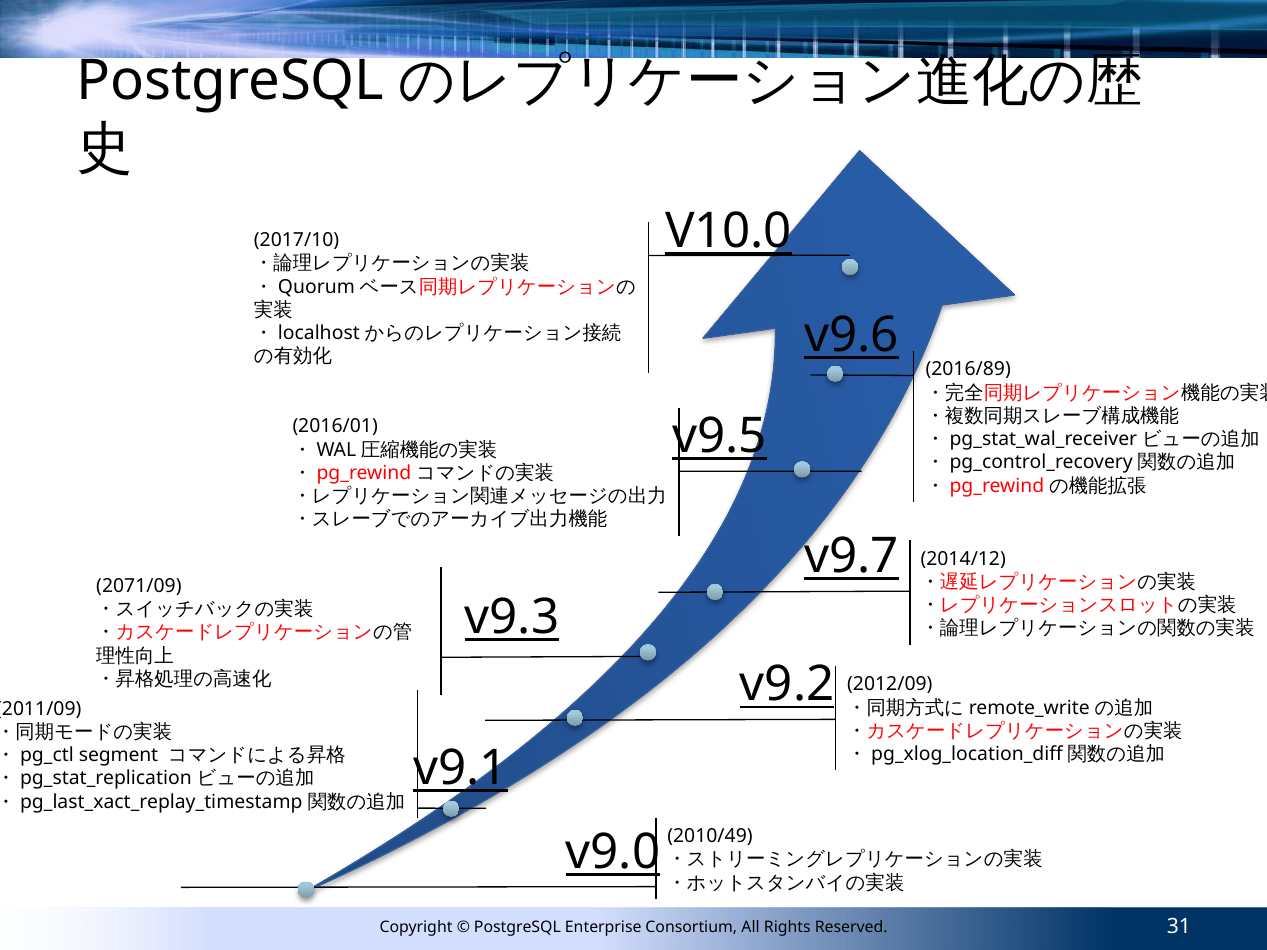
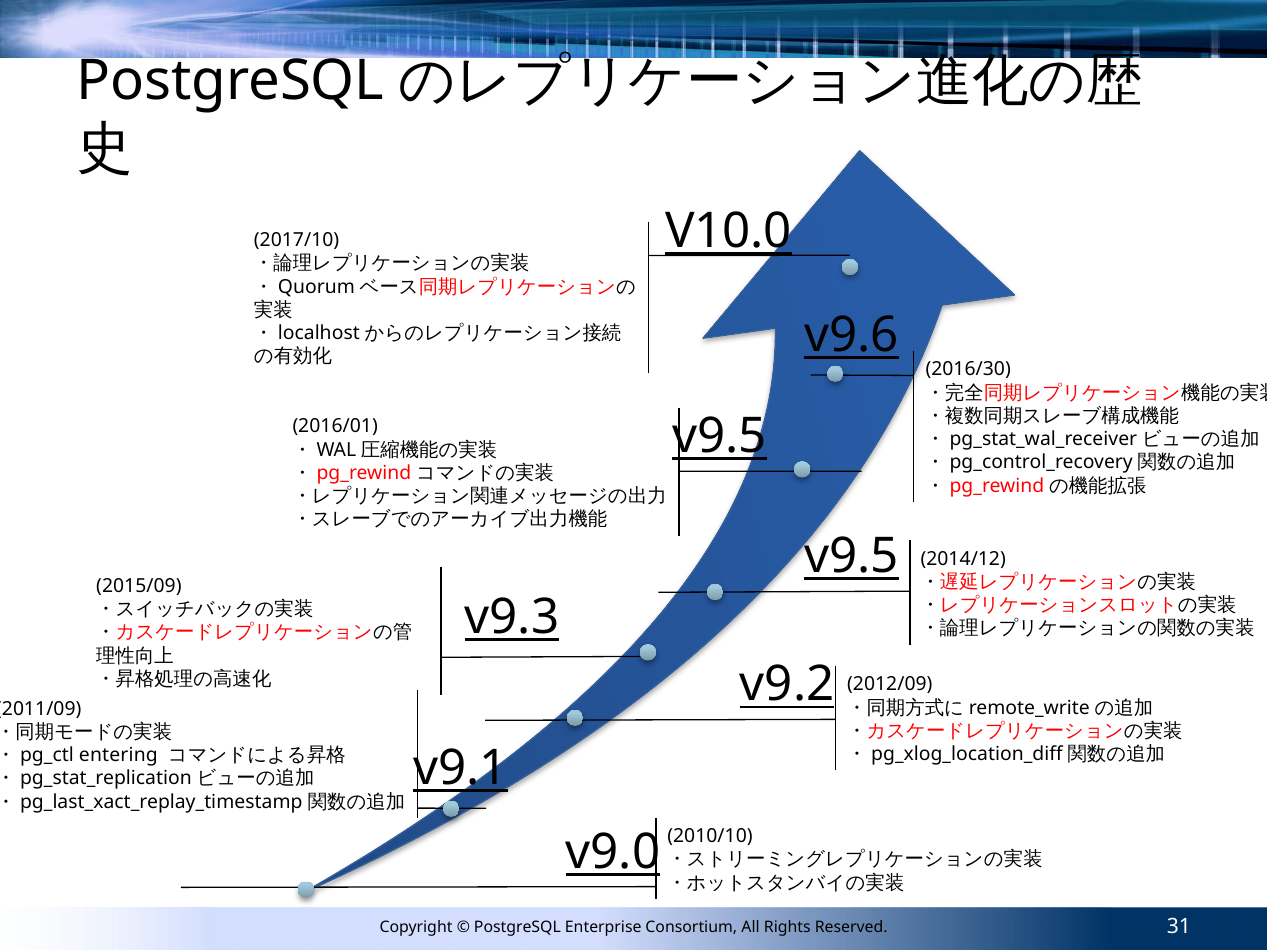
2016/89: 2016/89 -> 2016/30 (968, 370)
v9.7: v9.7 -> v9.5 (852, 556)
2071/09: 2071/09 -> 2015/09 (139, 586)
segment: segment -> entering (118, 755)
2010/49: 2010/49 -> 2010/10 (710, 837)
